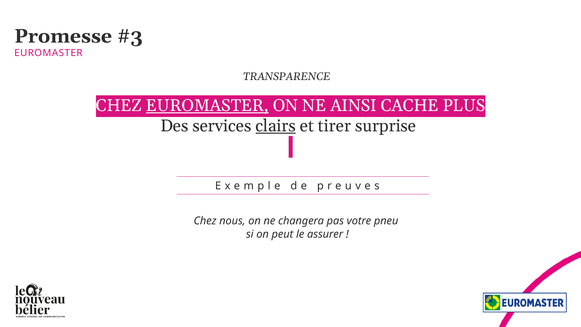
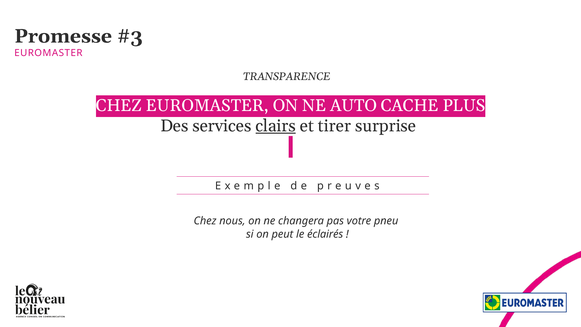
EUROMASTER underline: present -> none (207, 105)
AINSI: AINSI -> AUTO (354, 105)
assurer: assurer -> éclairés (325, 234)
